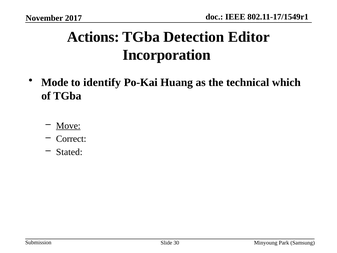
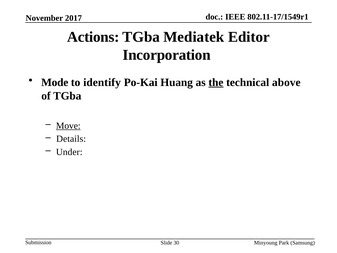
Detection: Detection -> Mediatek (194, 37)
the underline: none -> present (216, 82)
which: which -> above (286, 82)
Correct: Correct -> Details (71, 139)
Stated: Stated -> Under (69, 152)
